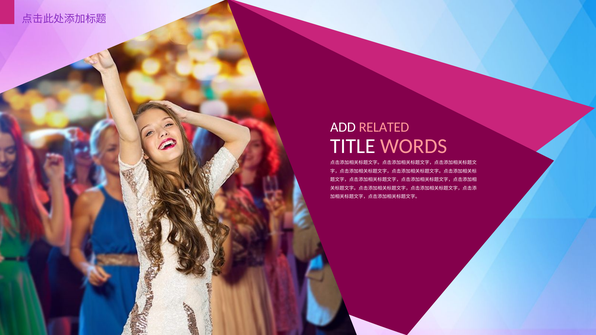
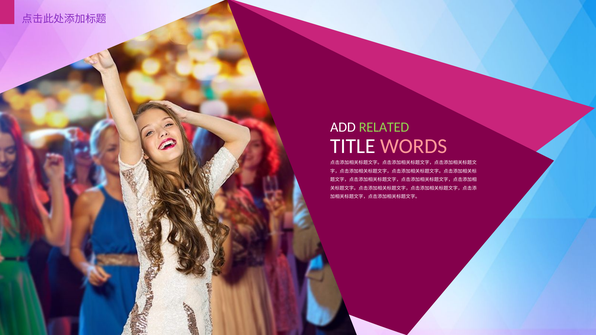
RELATED colour: pink -> light green (384, 127)
